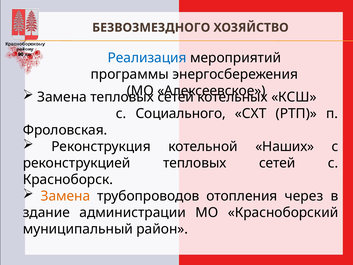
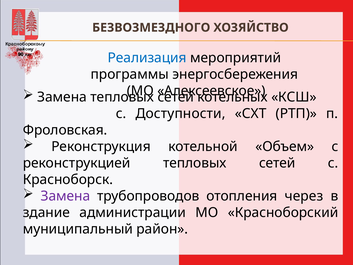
Социального: Социального -> Доступности (181, 114)
Наших: Наших -> Объем (285, 147)
Замена colour: orange -> purple (65, 196)
